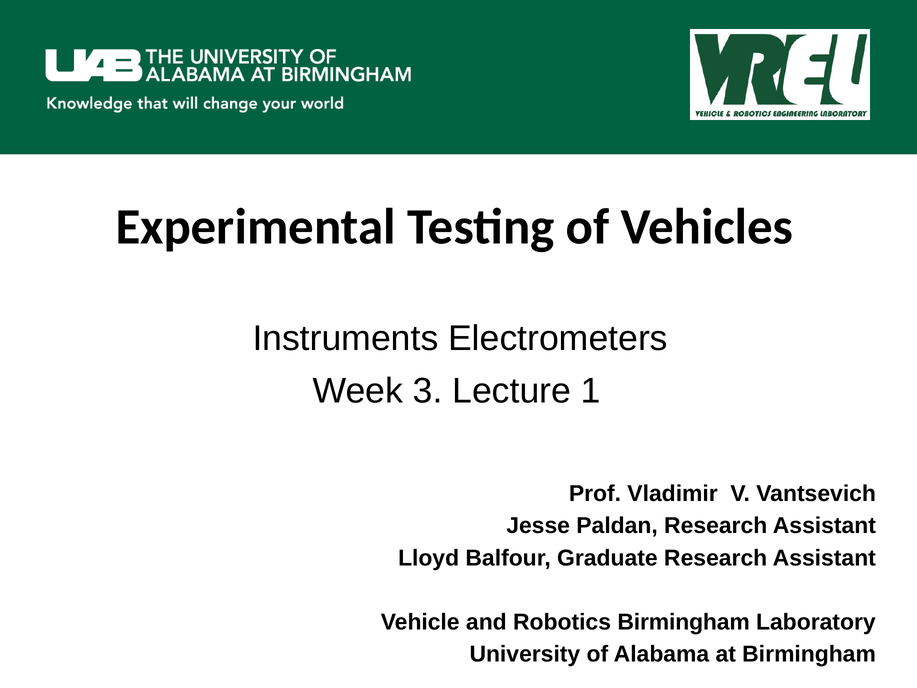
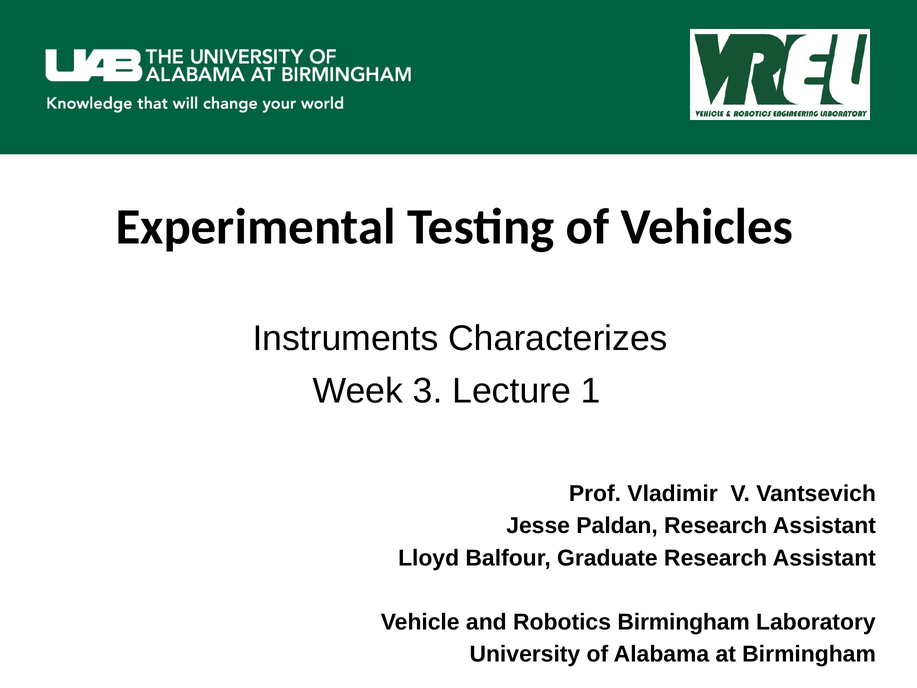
Electrometers: Electrometers -> Characterizes (558, 338)
